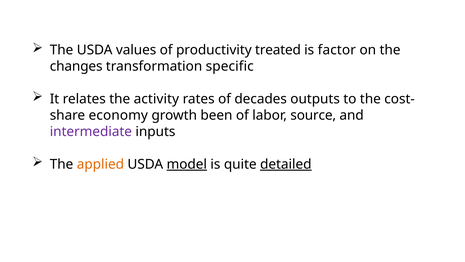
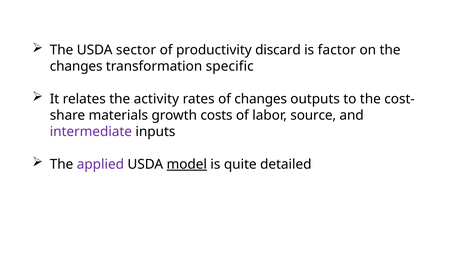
values: values -> sector (136, 50)
treated: treated -> discard (278, 50)
of decades: decades -> changes (261, 99)
economy: economy -> materials (118, 115)
been: been -> costs (217, 115)
applied colour: orange -> purple (100, 164)
detailed underline: present -> none (286, 164)
